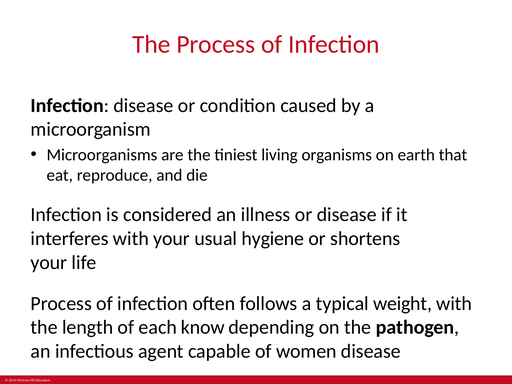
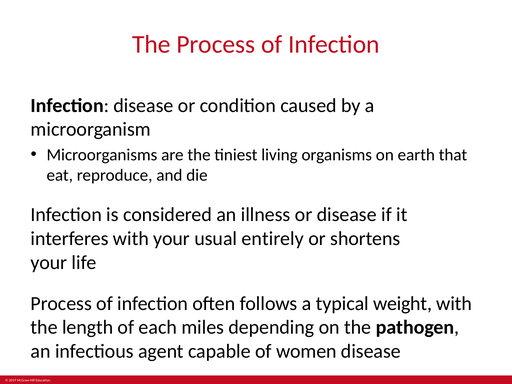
hygiene: hygiene -> entirely (273, 239)
know: know -> miles (203, 327)
